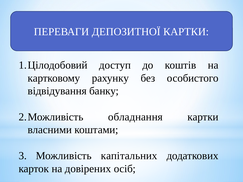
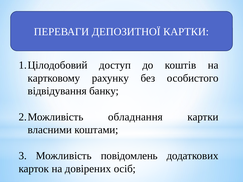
капітальних: капітальних -> повідомлень (129, 156)
